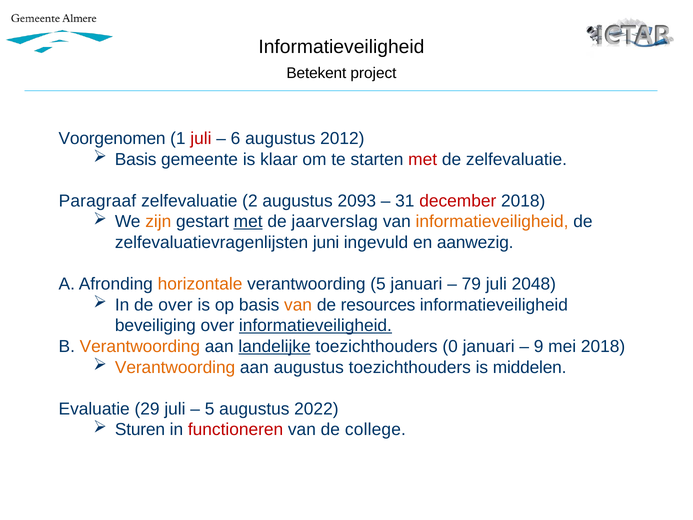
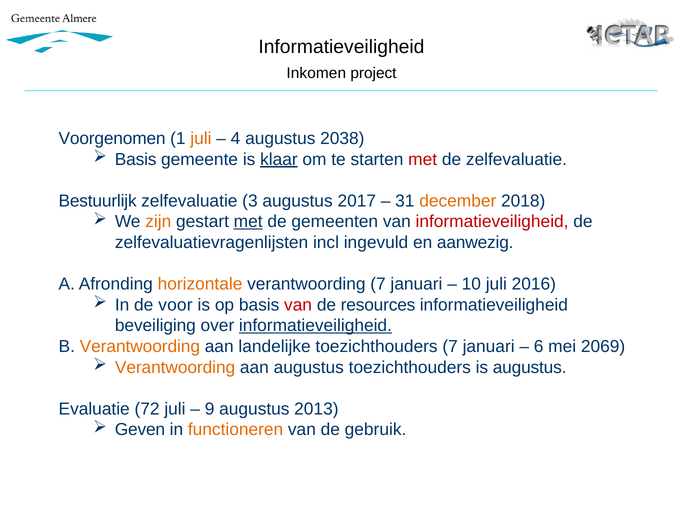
Betekent: Betekent -> Inkomen (316, 73)
juli colour: red -> orange (201, 138)
6: 6 -> 4 (236, 138)
2012: 2012 -> 2038 (342, 138)
klaar underline: none -> present (279, 159)
Paragraaf: Paragraaf -> Bestuurlijk (98, 201)
2: 2 -> 3 (250, 201)
2093: 2093 -> 2017 (357, 201)
december colour: red -> orange (458, 201)
jaarverslag: jaarverslag -> gemeenten (335, 222)
informatieveiligheid colour: orange -> red (492, 222)
juni: juni -> incl (326, 242)
verantwoording 5: 5 -> 7 (378, 284)
79: 79 -> 10 (471, 284)
2048: 2048 -> 2016 (534, 284)
de over: over -> voor (175, 305)
van colour: orange -> red (298, 305)
landelijke underline: present -> none (275, 346)
toezichthouders 0: 0 -> 7 (450, 346)
9: 9 -> 6 (539, 346)
mei 2018: 2018 -> 2069 (603, 346)
is middelen: middelen -> augustus (530, 367)
29: 29 -> 72 (147, 409)
5: 5 -> 9 (210, 409)
2022: 2022 -> 2013 (316, 409)
Sturen: Sturen -> Geven (140, 429)
functioneren colour: red -> orange (236, 429)
college: college -> gebruik (376, 429)
